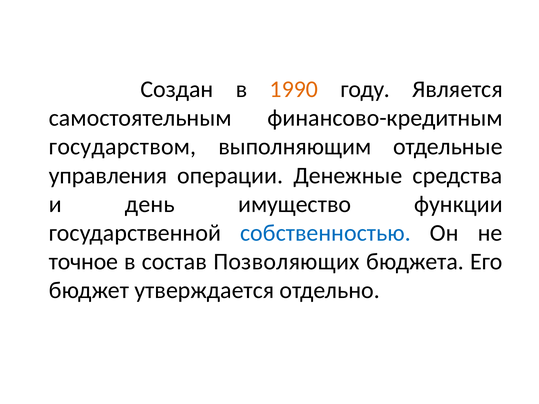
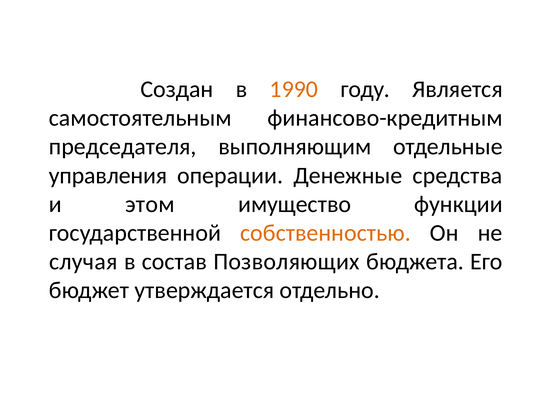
государством: государством -> председателя (123, 147)
день: день -> этом (150, 204)
собственностью colour: blue -> orange (325, 233)
точное: точное -> случая (83, 262)
